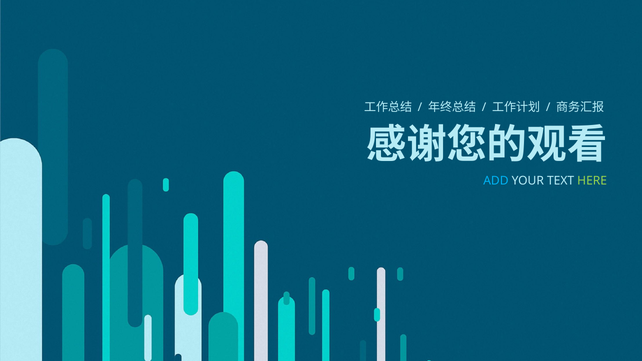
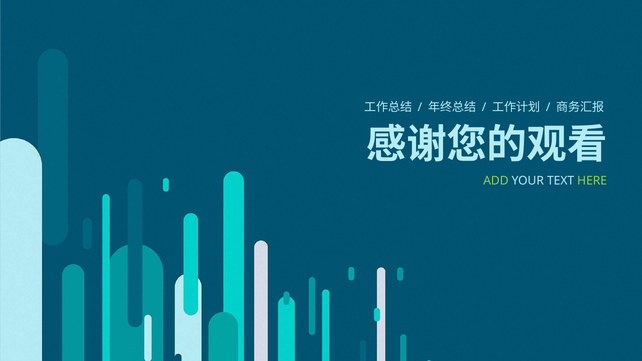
ADD colour: light blue -> light green (496, 181)
